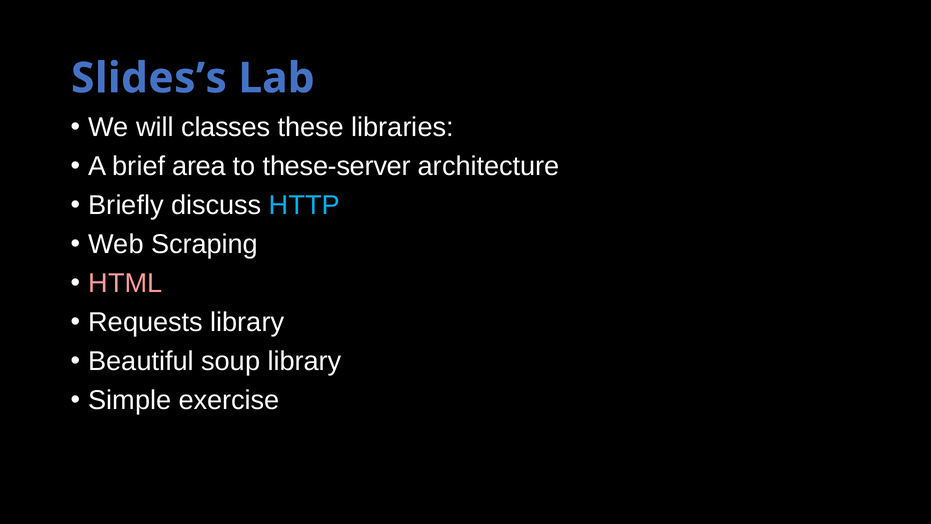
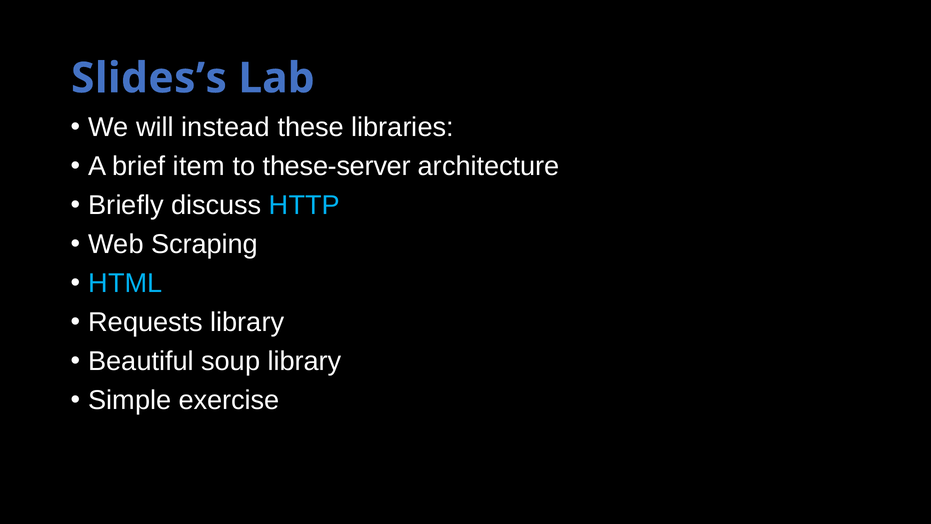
classes: classes -> instead (226, 127)
area: area -> item (199, 166)
HTML colour: pink -> light blue (125, 283)
